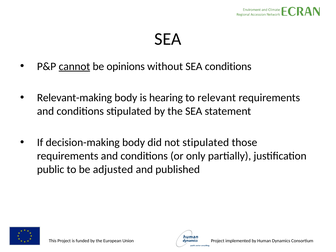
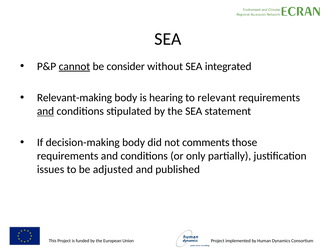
opinions: opinions -> consider (126, 66)
SEA conditions: conditions -> integrated (228, 66)
and underline: none -> present (46, 111)
not stipulated: stipulated -> comments (206, 143)
public: public -> issues (51, 169)
